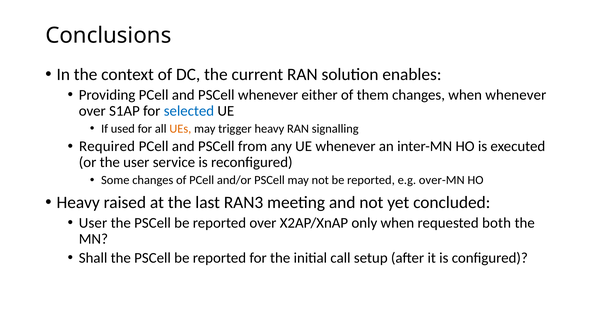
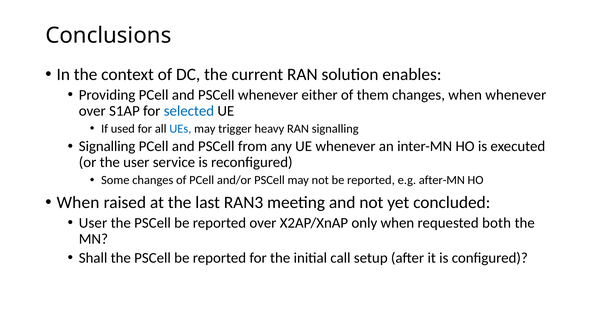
UEs colour: orange -> blue (180, 129)
Required: Required -> Signalling (107, 147)
over-MN: over-MN -> after-MN (442, 181)
Heavy: Heavy -> When (78, 203)
